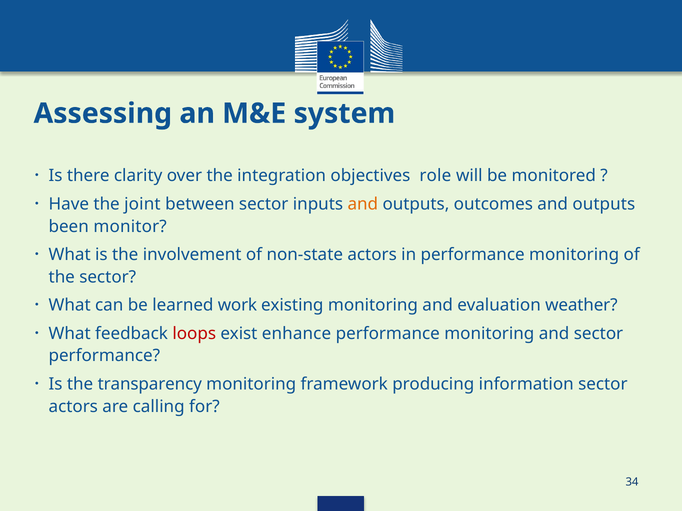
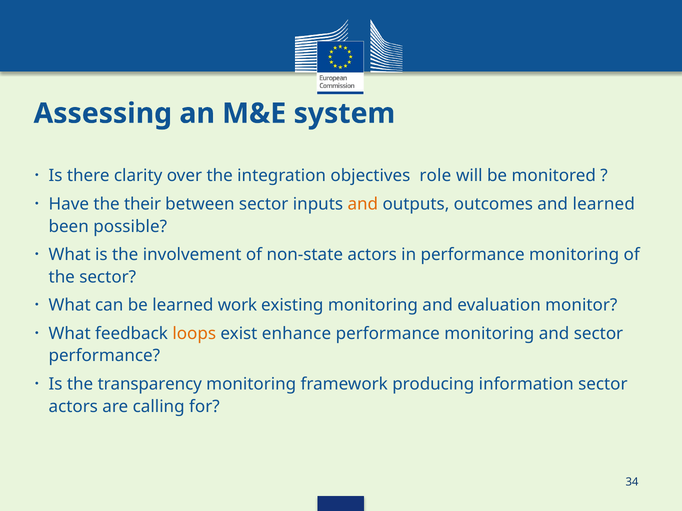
joint: joint -> their (143, 204)
outcomes and outputs: outputs -> learned (604, 204)
monitor: monitor -> possible (130, 227)
weather: weather -> monitor (581, 306)
loops colour: red -> orange (194, 334)
